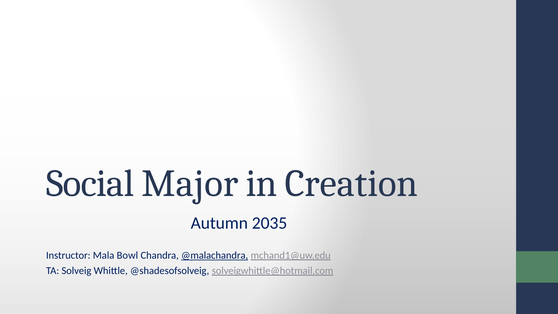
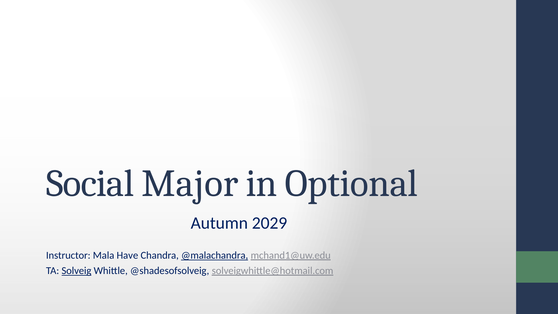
Creation: Creation -> Optional (351, 183)
2035: 2035 -> 2029 (270, 223)
Bowl: Bowl -> Have (127, 255)
Solveig underline: none -> present (76, 271)
